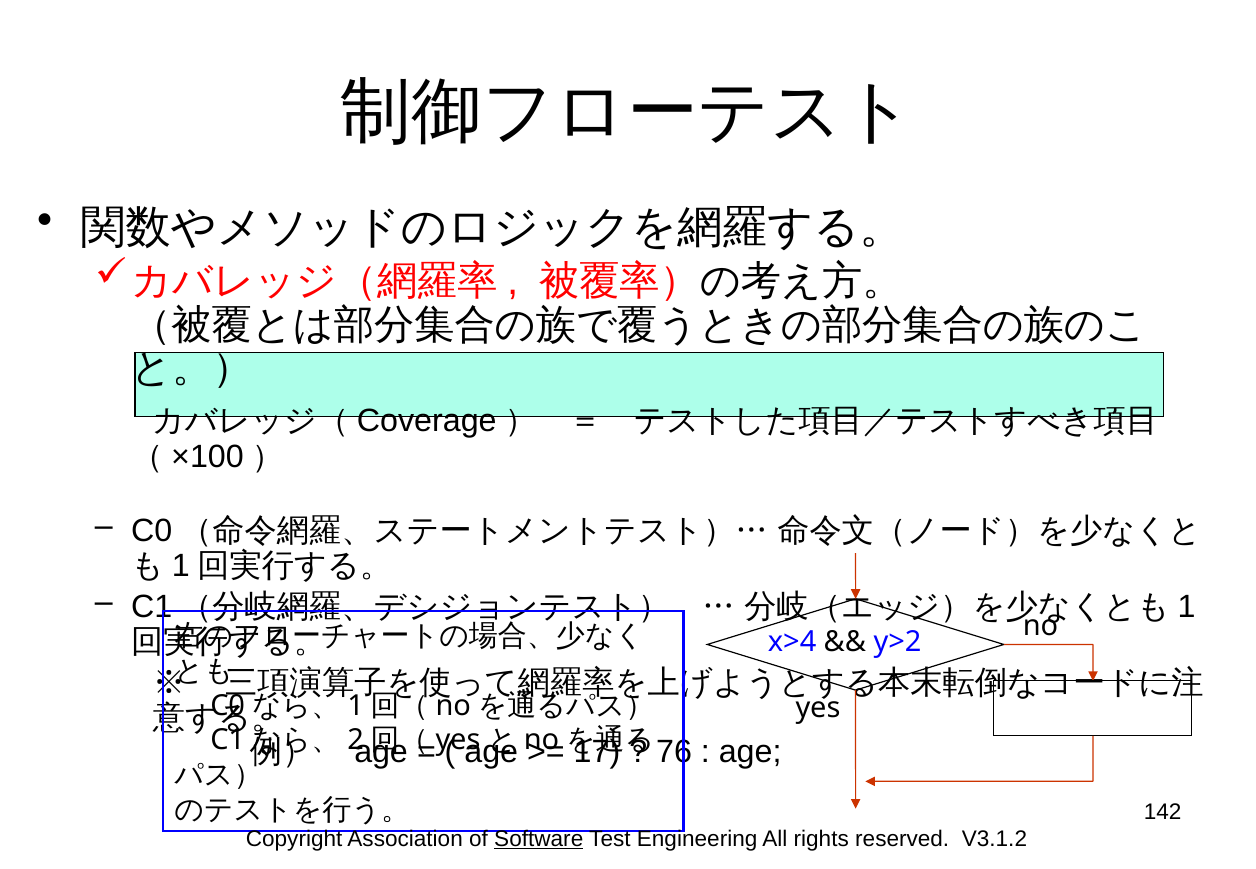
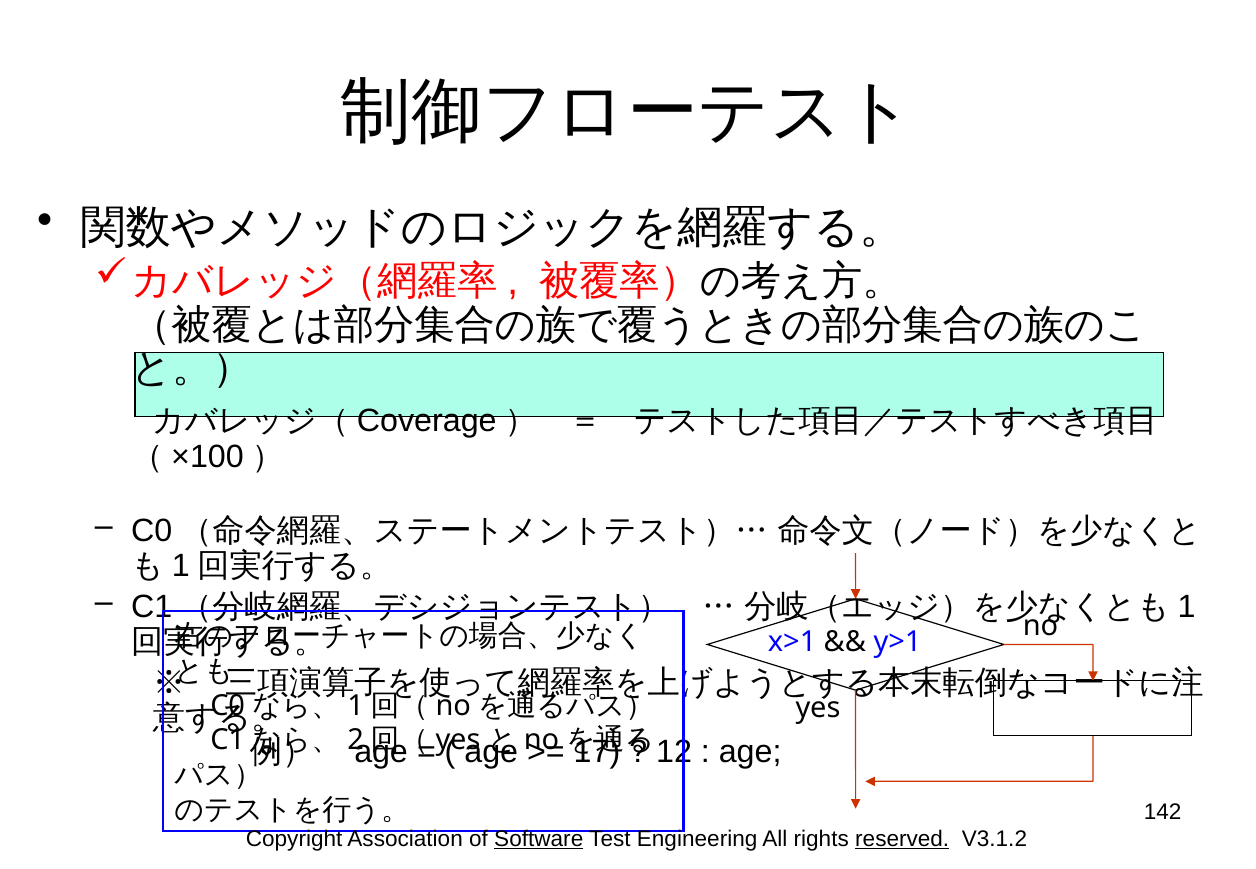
x>4: x>4 -> x>1 (792, 643)
y>2: y>2 -> y>1 (897, 643)
76: 76 -> 12 (674, 753)
reserved underline: none -> present (902, 839)
